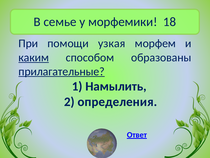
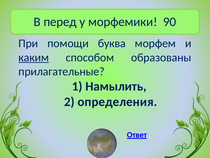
семье: семье -> перед (60, 22)
18: 18 -> 90 (170, 22)
узкая: узкая -> буква (112, 43)
прилагательные underline: present -> none (62, 71)
